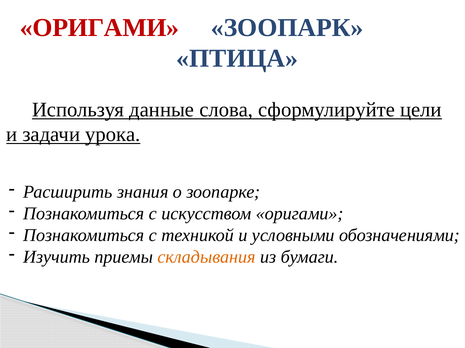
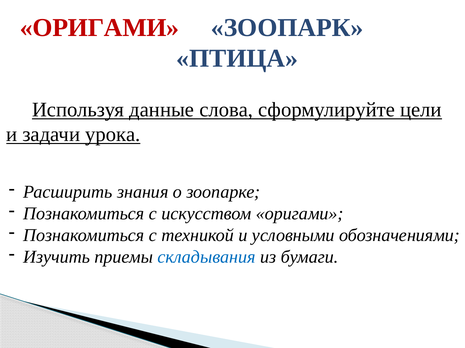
складывания colour: orange -> blue (207, 258)
